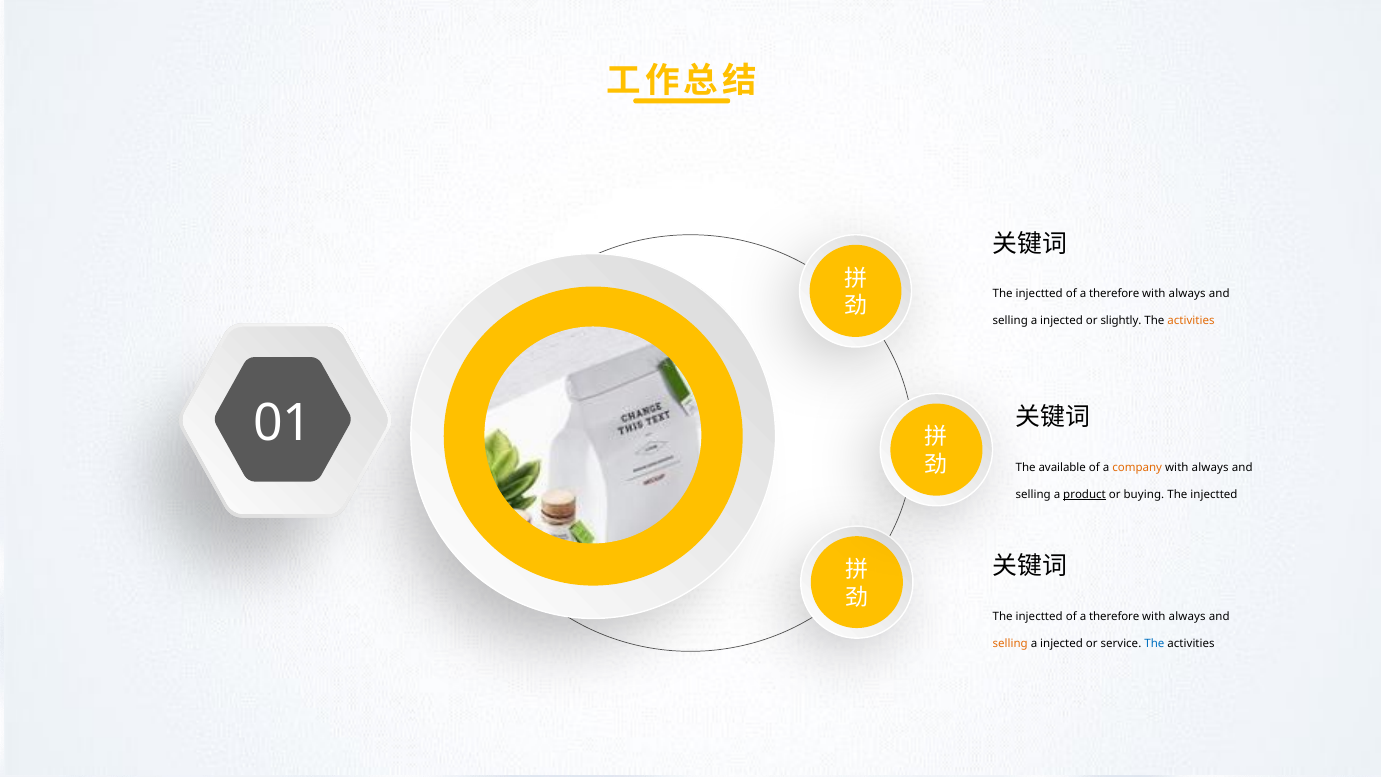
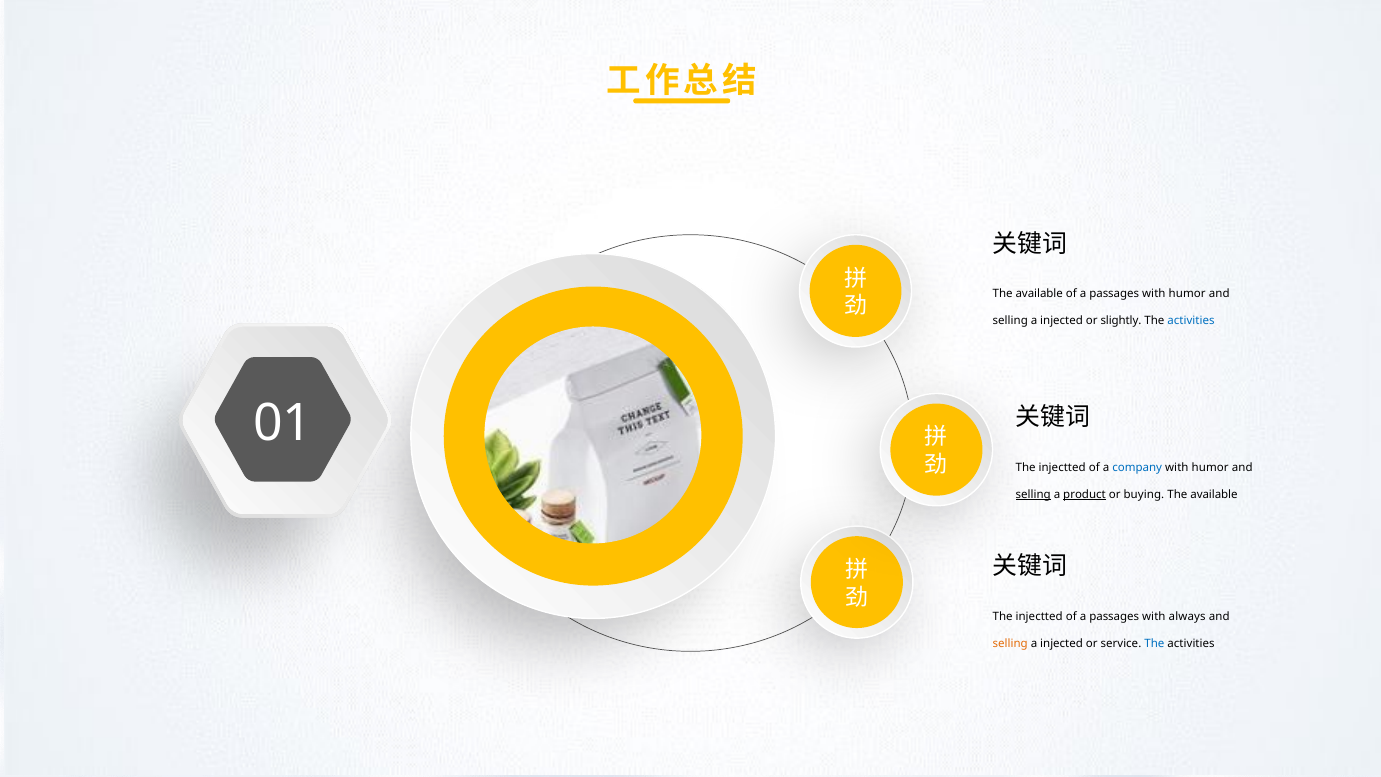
injectted: injectted -> available (1039, 294)
therefore: therefore -> passages (1114, 294)
always: always -> humor (1187, 294)
activities colour: orange -> blue (1191, 321)
available: available -> injectted (1062, 467)
company colour: orange -> blue (1137, 467)
always: always -> humor (1210, 467)
selling underline: none -> present (1033, 494)
injectted: injectted -> available (1214, 494)
therefore: therefore -> passages (1114, 616)
